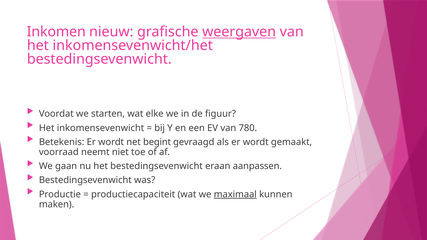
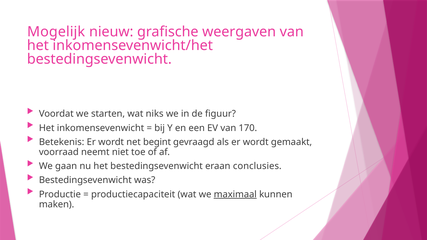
Inkomen: Inkomen -> Mogelijk (56, 32)
weergaven underline: present -> none (239, 32)
elke: elke -> niks (155, 114)
780: 780 -> 170 (248, 128)
aanpassen: aanpassen -> conclusies (257, 166)
